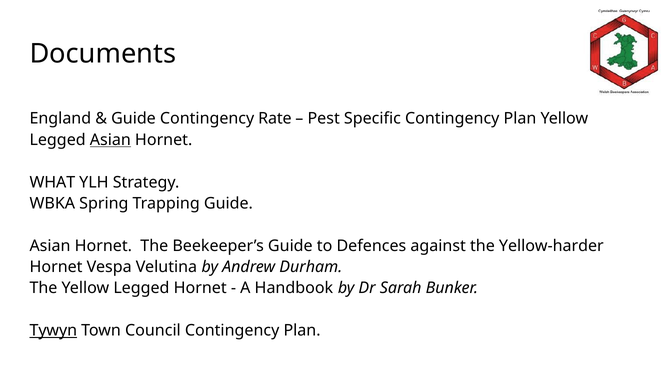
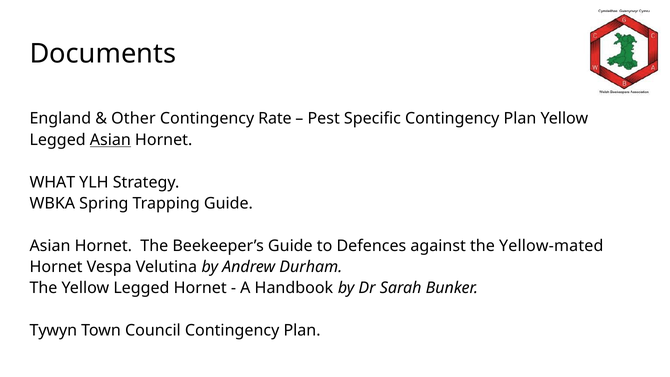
Guide: Guide -> Other (133, 119)
Yellow-harder: Yellow-harder -> Yellow-mated (551, 246)
Tywyn underline: present -> none (53, 330)
